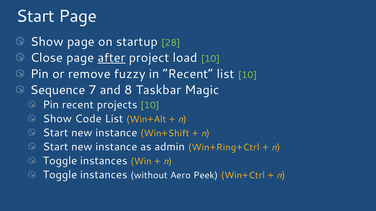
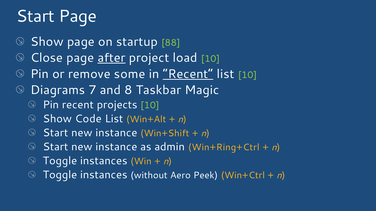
28: 28 -> 88 (171, 43)
fuzzy: fuzzy -> some (130, 74)
Recent underline: none -> present (188, 74)
Sequence: Sequence -> Diagrams (58, 90)
